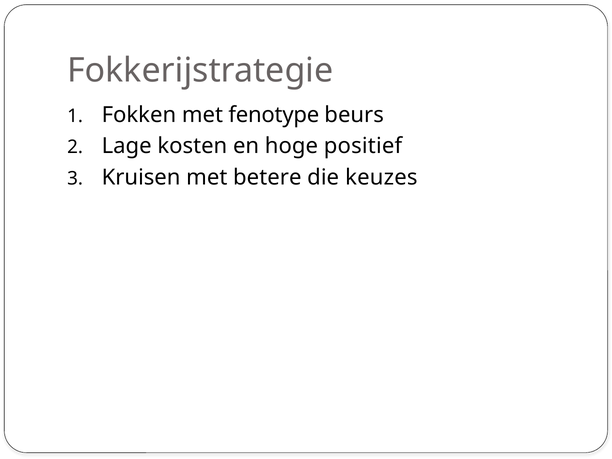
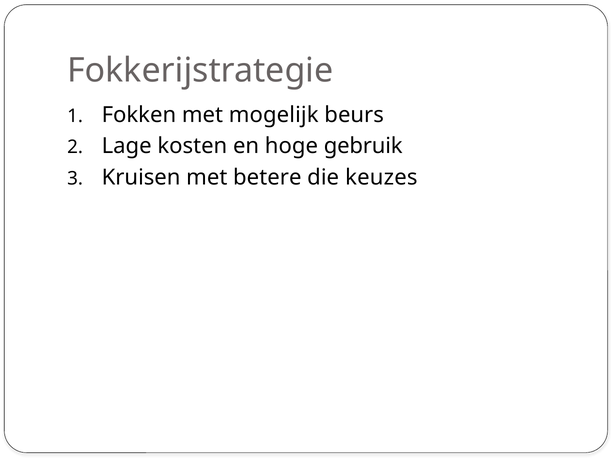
fenotype: fenotype -> mogelijk (274, 115)
positief: positief -> gebruik (363, 146)
